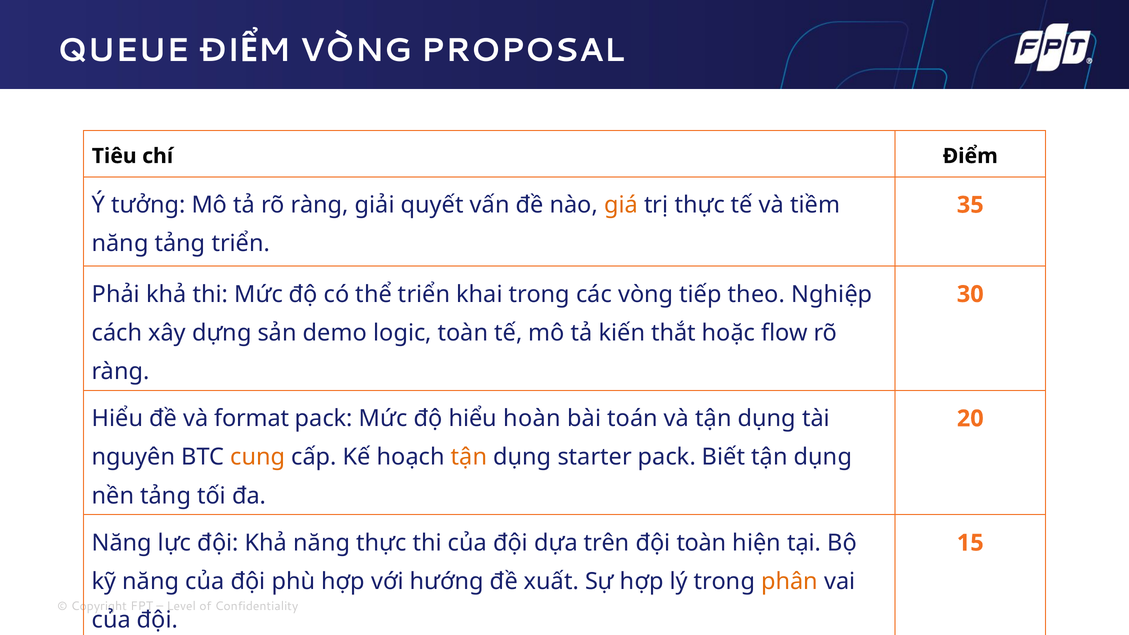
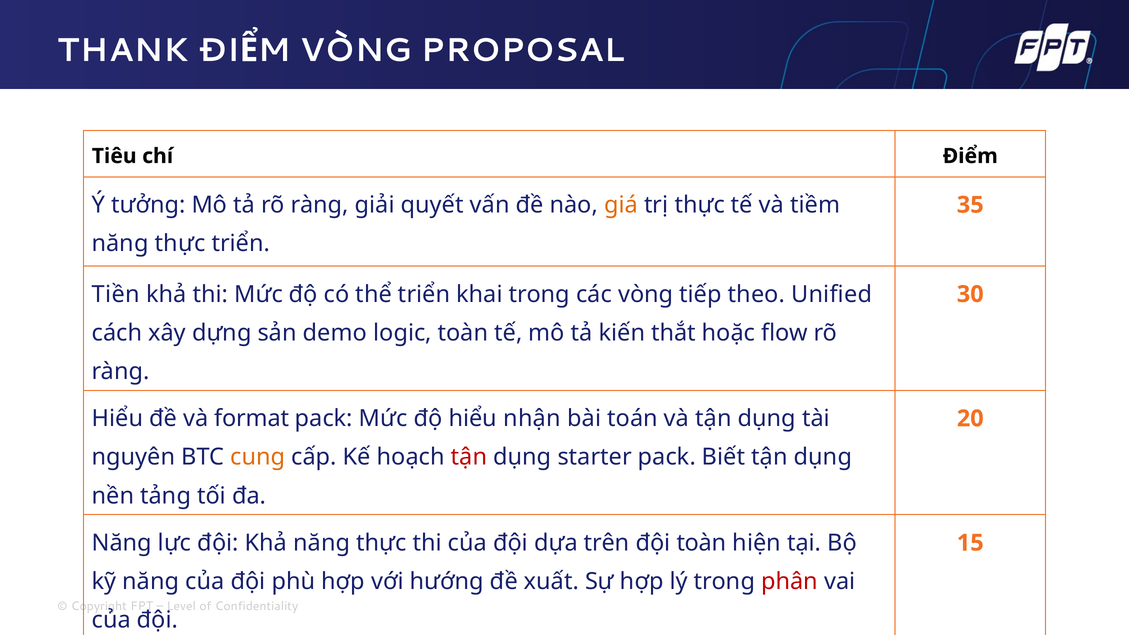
QUEUE: QUEUE -> THANK (123, 50)
tảng: tảng -> thực (180, 244)
Phải: Phải -> Tiền (116, 294)
Nghiệp: Nghiệp -> Unified (832, 294)
hoàn: hoàn -> nhận (532, 419)
tận colour: orange -> red (469, 457)
phân colour: orange -> red (790, 582)
